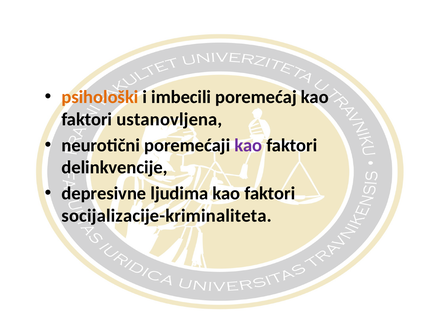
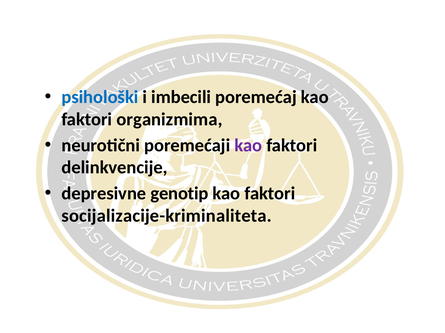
psihološki colour: orange -> blue (100, 97)
ustanovljena: ustanovljena -> organizmima (169, 120)
ljudima: ljudima -> genotip (179, 194)
